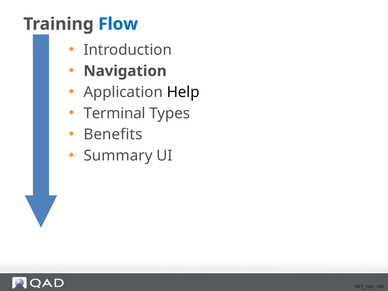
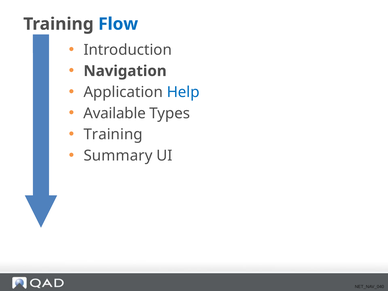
Help colour: black -> blue (183, 92)
Terminal: Terminal -> Available (115, 113)
Benefits: Benefits -> Training (113, 134)
